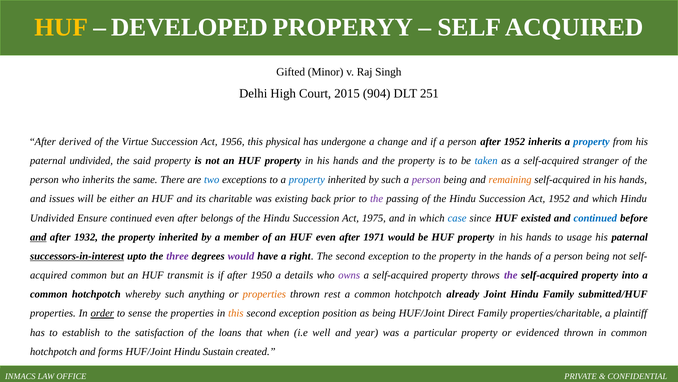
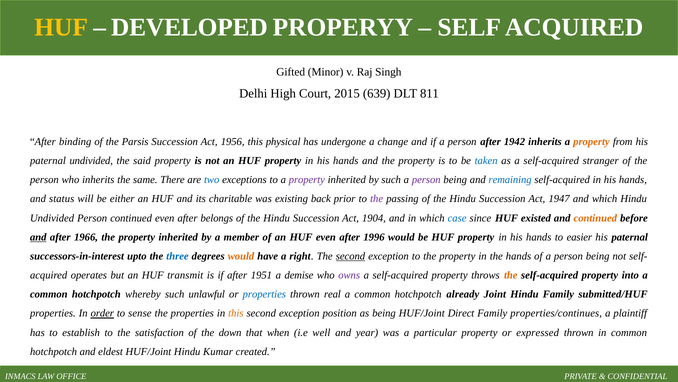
904: 904 -> 639 (377, 94)
251: 251 -> 811 (429, 94)
derived: derived -> binding (75, 141)
Virtue: Virtue -> Parsis (135, 141)
after 1952: 1952 -> 1942 (514, 141)
property colour: blue -> orange (591, 141)
property colour: blue -> purple (307, 180)
remaining colour: orange -> blue (510, 180)
issues: issues -> status (62, 199)
Act 1952: 1952 -> 1947 (559, 199)
Undivided Ensure: Ensure -> Person (92, 218)
1975: 1975 -> 1904 (374, 218)
continued colour: blue -> orange (595, 218)
1932: 1932 -> 1966 (86, 237)
1971: 1971 -> 1996 (374, 237)
usage: usage -> easier (579, 237)
successors-in-interest underline: present -> none (77, 256)
three colour: purple -> blue (177, 256)
would colour: purple -> orange (241, 256)
second underline: none -> present (350, 256)
acquired common: common -> operates (89, 275)
1950: 1950 -> 1951 (261, 275)
details: details -> demise (299, 275)
the colour: purple -> orange (511, 275)
anything: anything -> unlawful (207, 294)
properties colour: orange -> blue (264, 294)
rest: rest -> real (332, 294)
properties/charitable: properties/charitable -> properties/continues (556, 313)
loans: loans -> down (230, 332)
evidenced: evidenced -> expressed (538, 332)
forms: forms -> eldest (111, 351)
Sustain: Sustain -> Kumar (218, 351)
